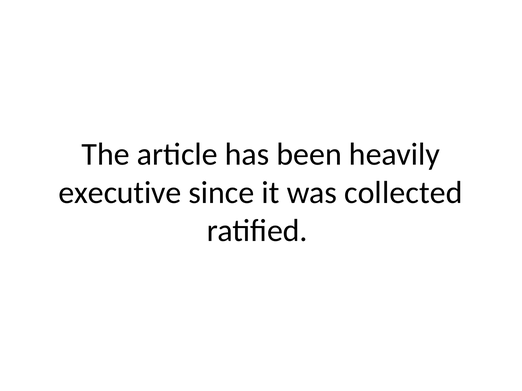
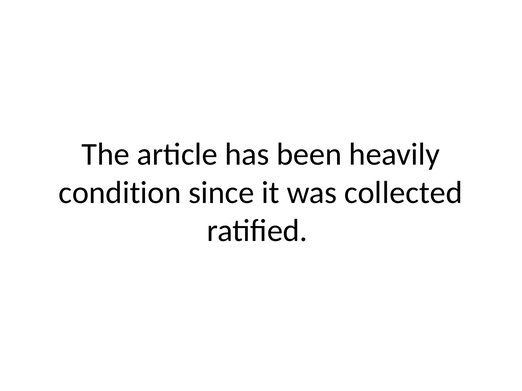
executive: executive -> condition (120, 193)
